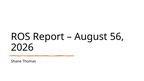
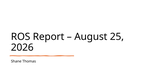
56: 56 -> 25 (117, 37)
